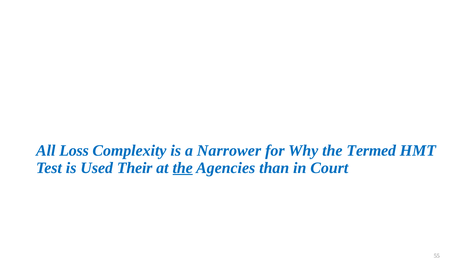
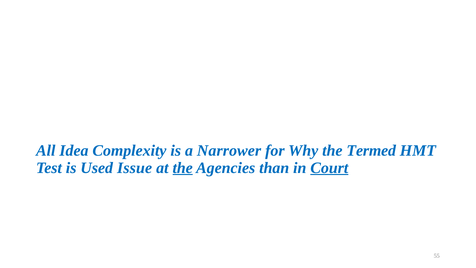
Loss: Loss -> Idea (74, 151)
Their: Their -> Issue (135, 168)
Court underline: none -> present (329, 168)
